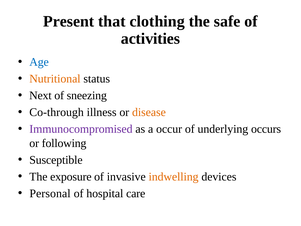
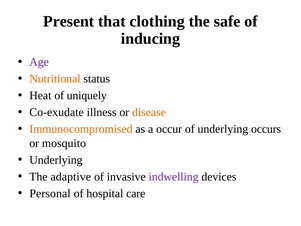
activities: activities -> inducing (150, 38)
Age colour: blue -> purple (39, 62)
Next: Next -> Heat (40, 95)
sneezing: sneezing -> uniquely (87, 95)
Co-through: Co-through -> Co-exudate (57, 112)
Immunocompromised colour: purple -> orange (81, 129)
following: following -> mosquito (64, 143)
Susceptible: Susceptible -> Underlying (56, 160)
exposure: exposure -> adaptive (71, 176)
indwelling colour: orange -> purple (174, 176)
